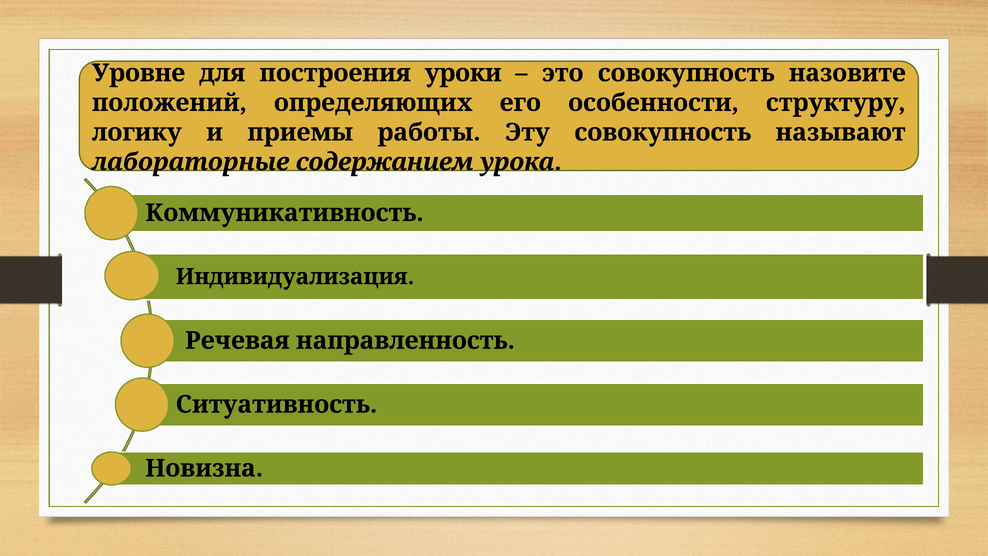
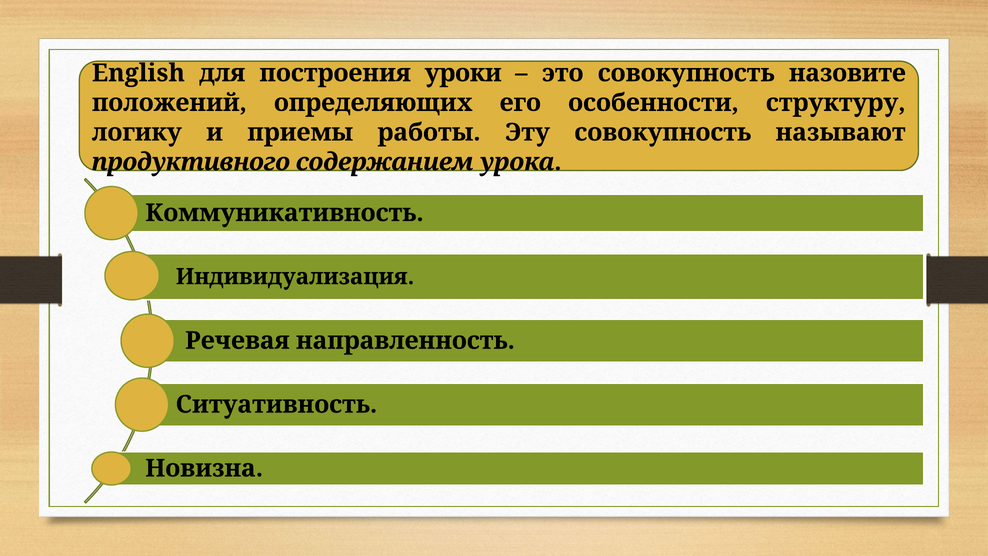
Уровне: Уровне -> English (138, 73)
лабораторные: лабораторные -> продуктивного (191, 162)
